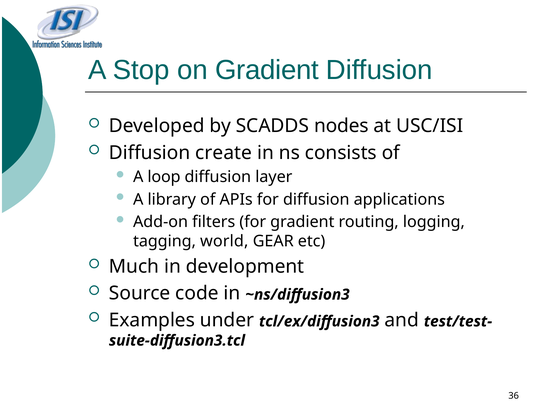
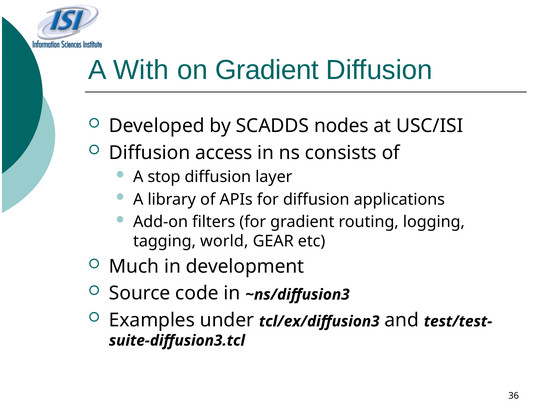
Stop: Stop -> With (141, 70)
create: create -> access (224, 153)
loop: loop -> stop (164, 177)
